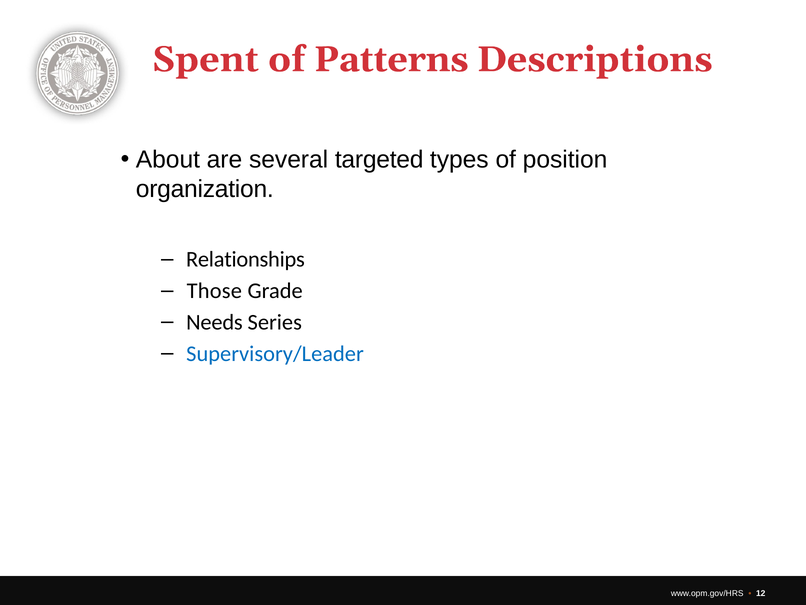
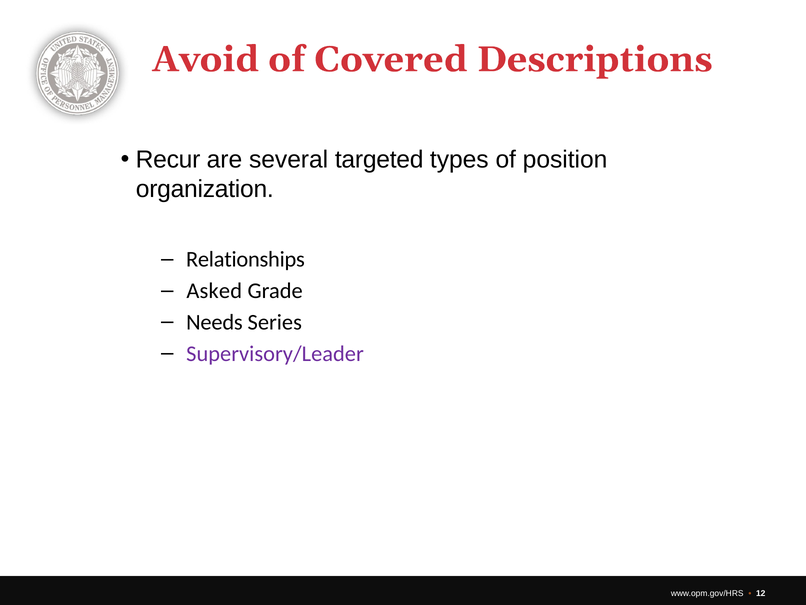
Spent: Spent -> Avoid (205, 59)
Patterns: Patterns -> Covered (391, 59)
About: About -> Recur (168, 160)
Those: Those -> Asked (214, 291)
Supervisory/Leader colour: blue -> purple (275, 353)
